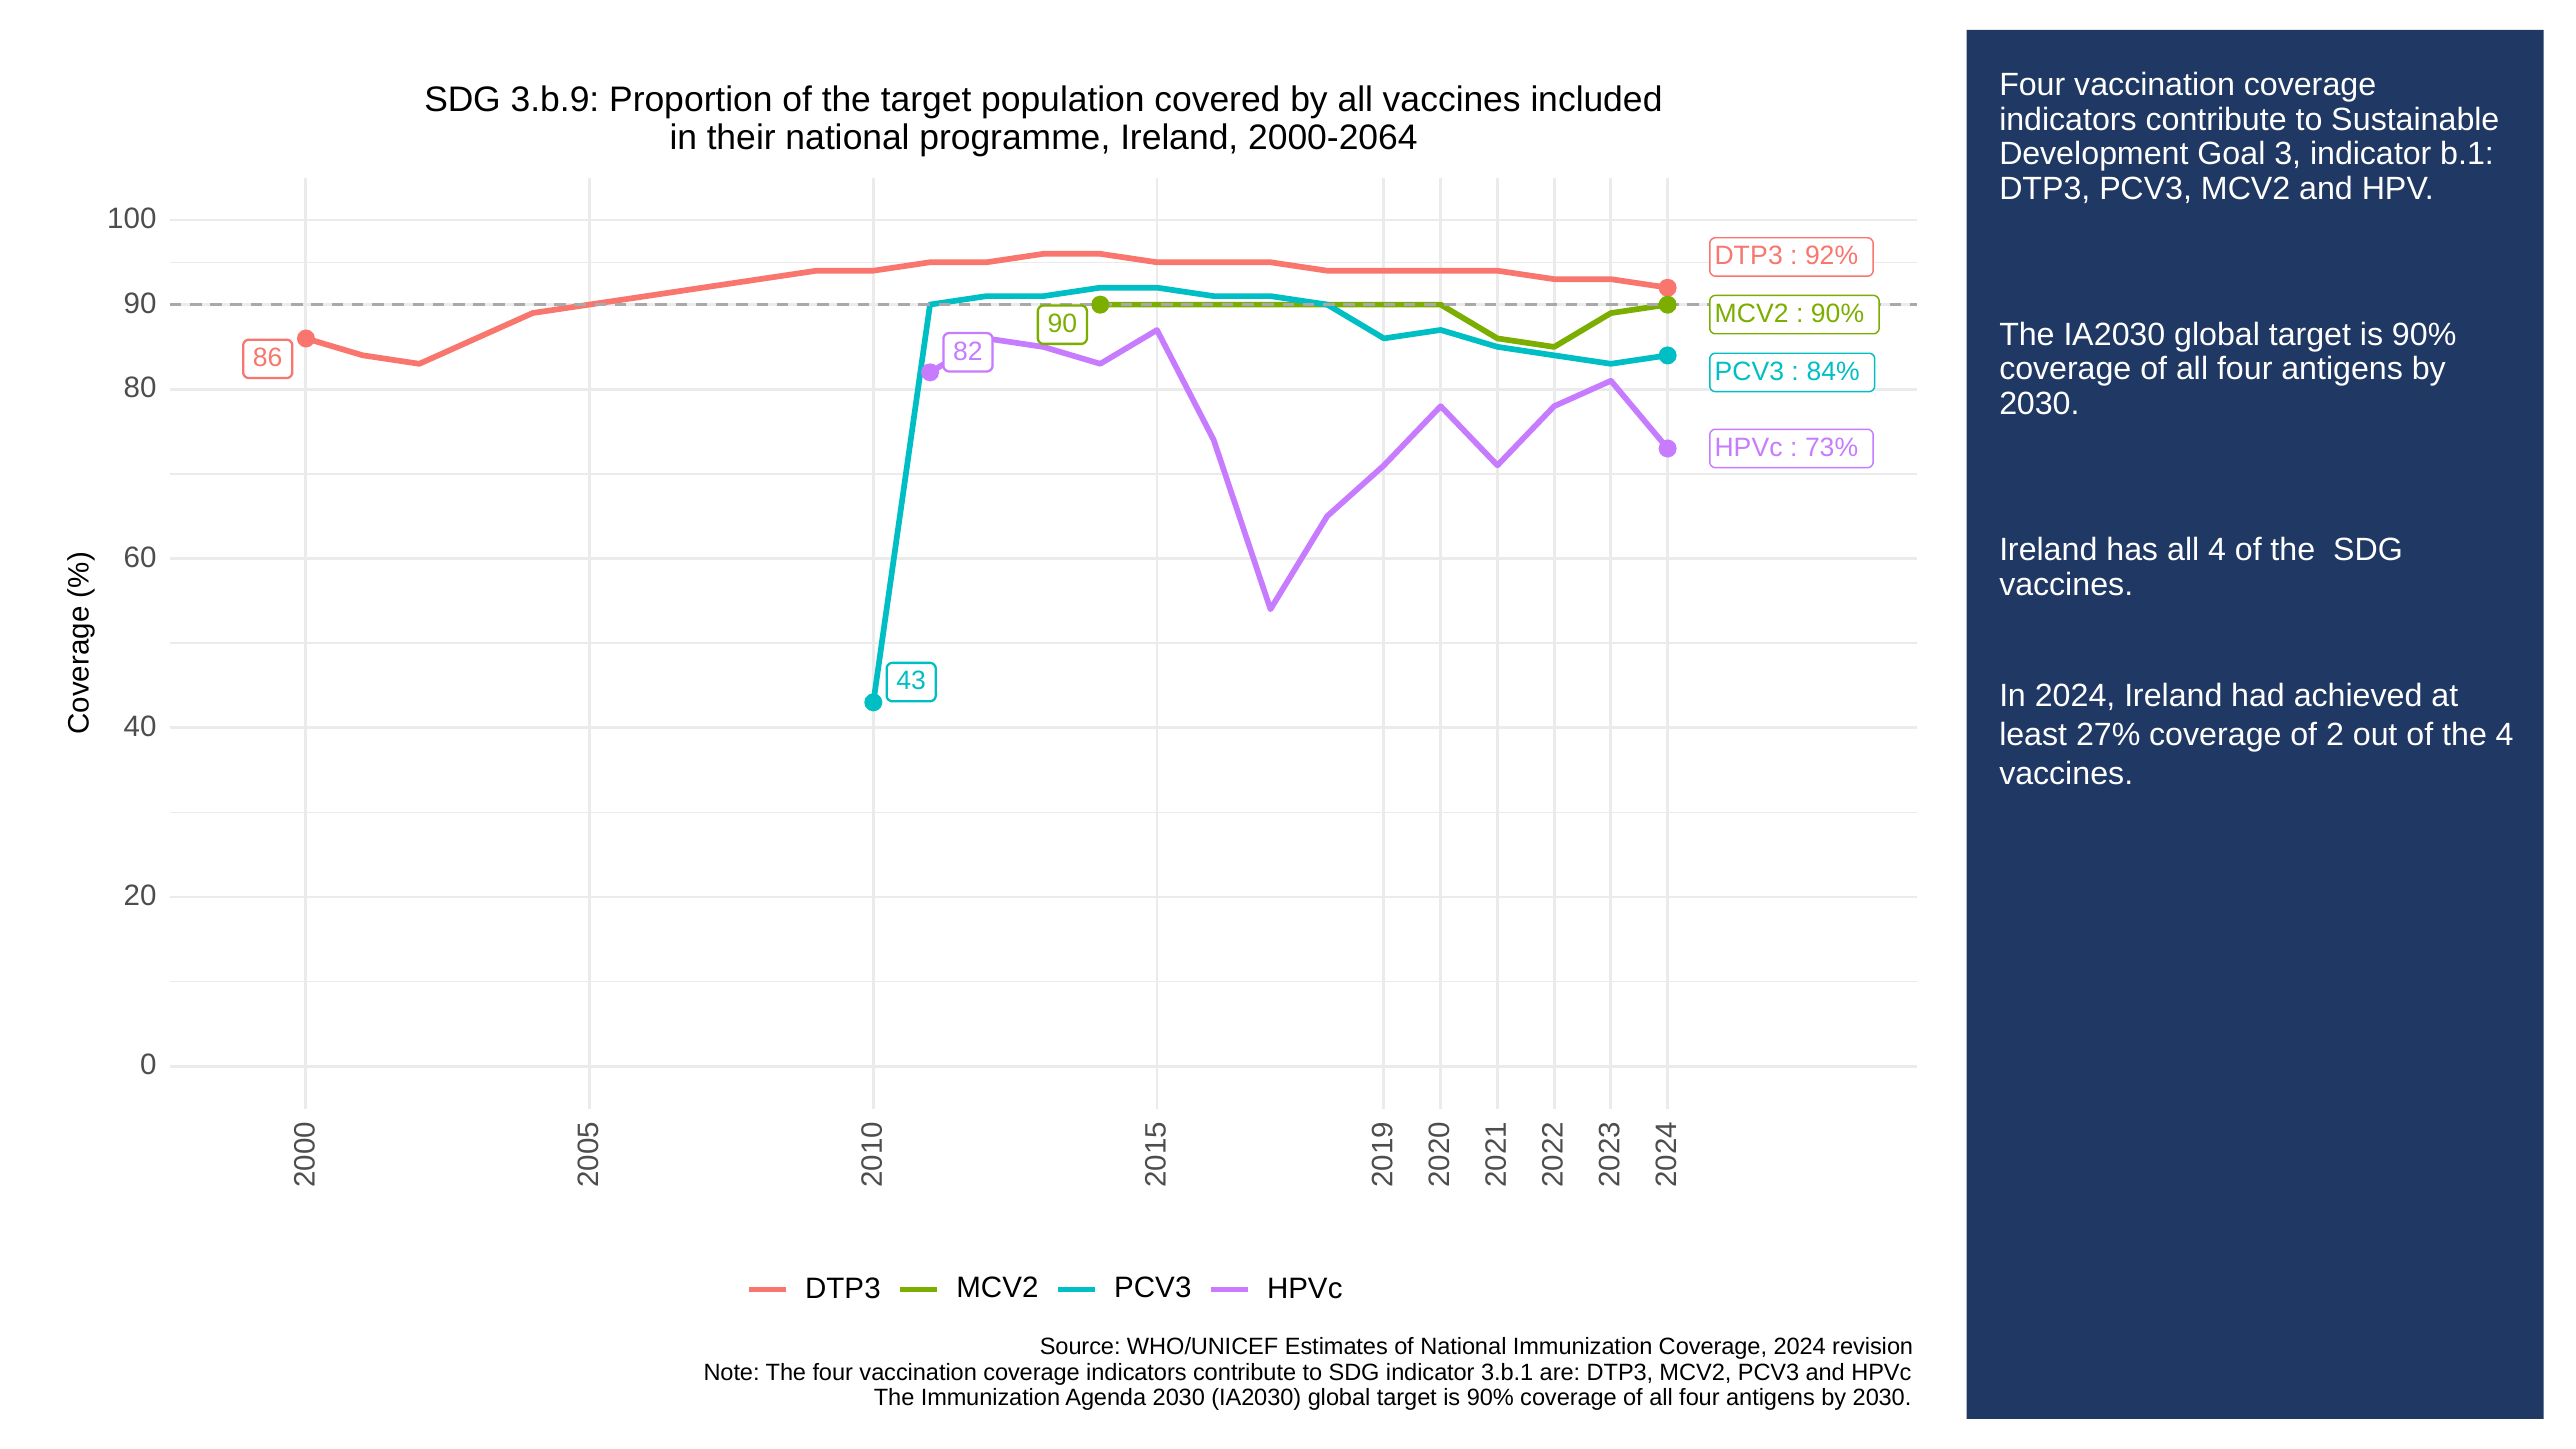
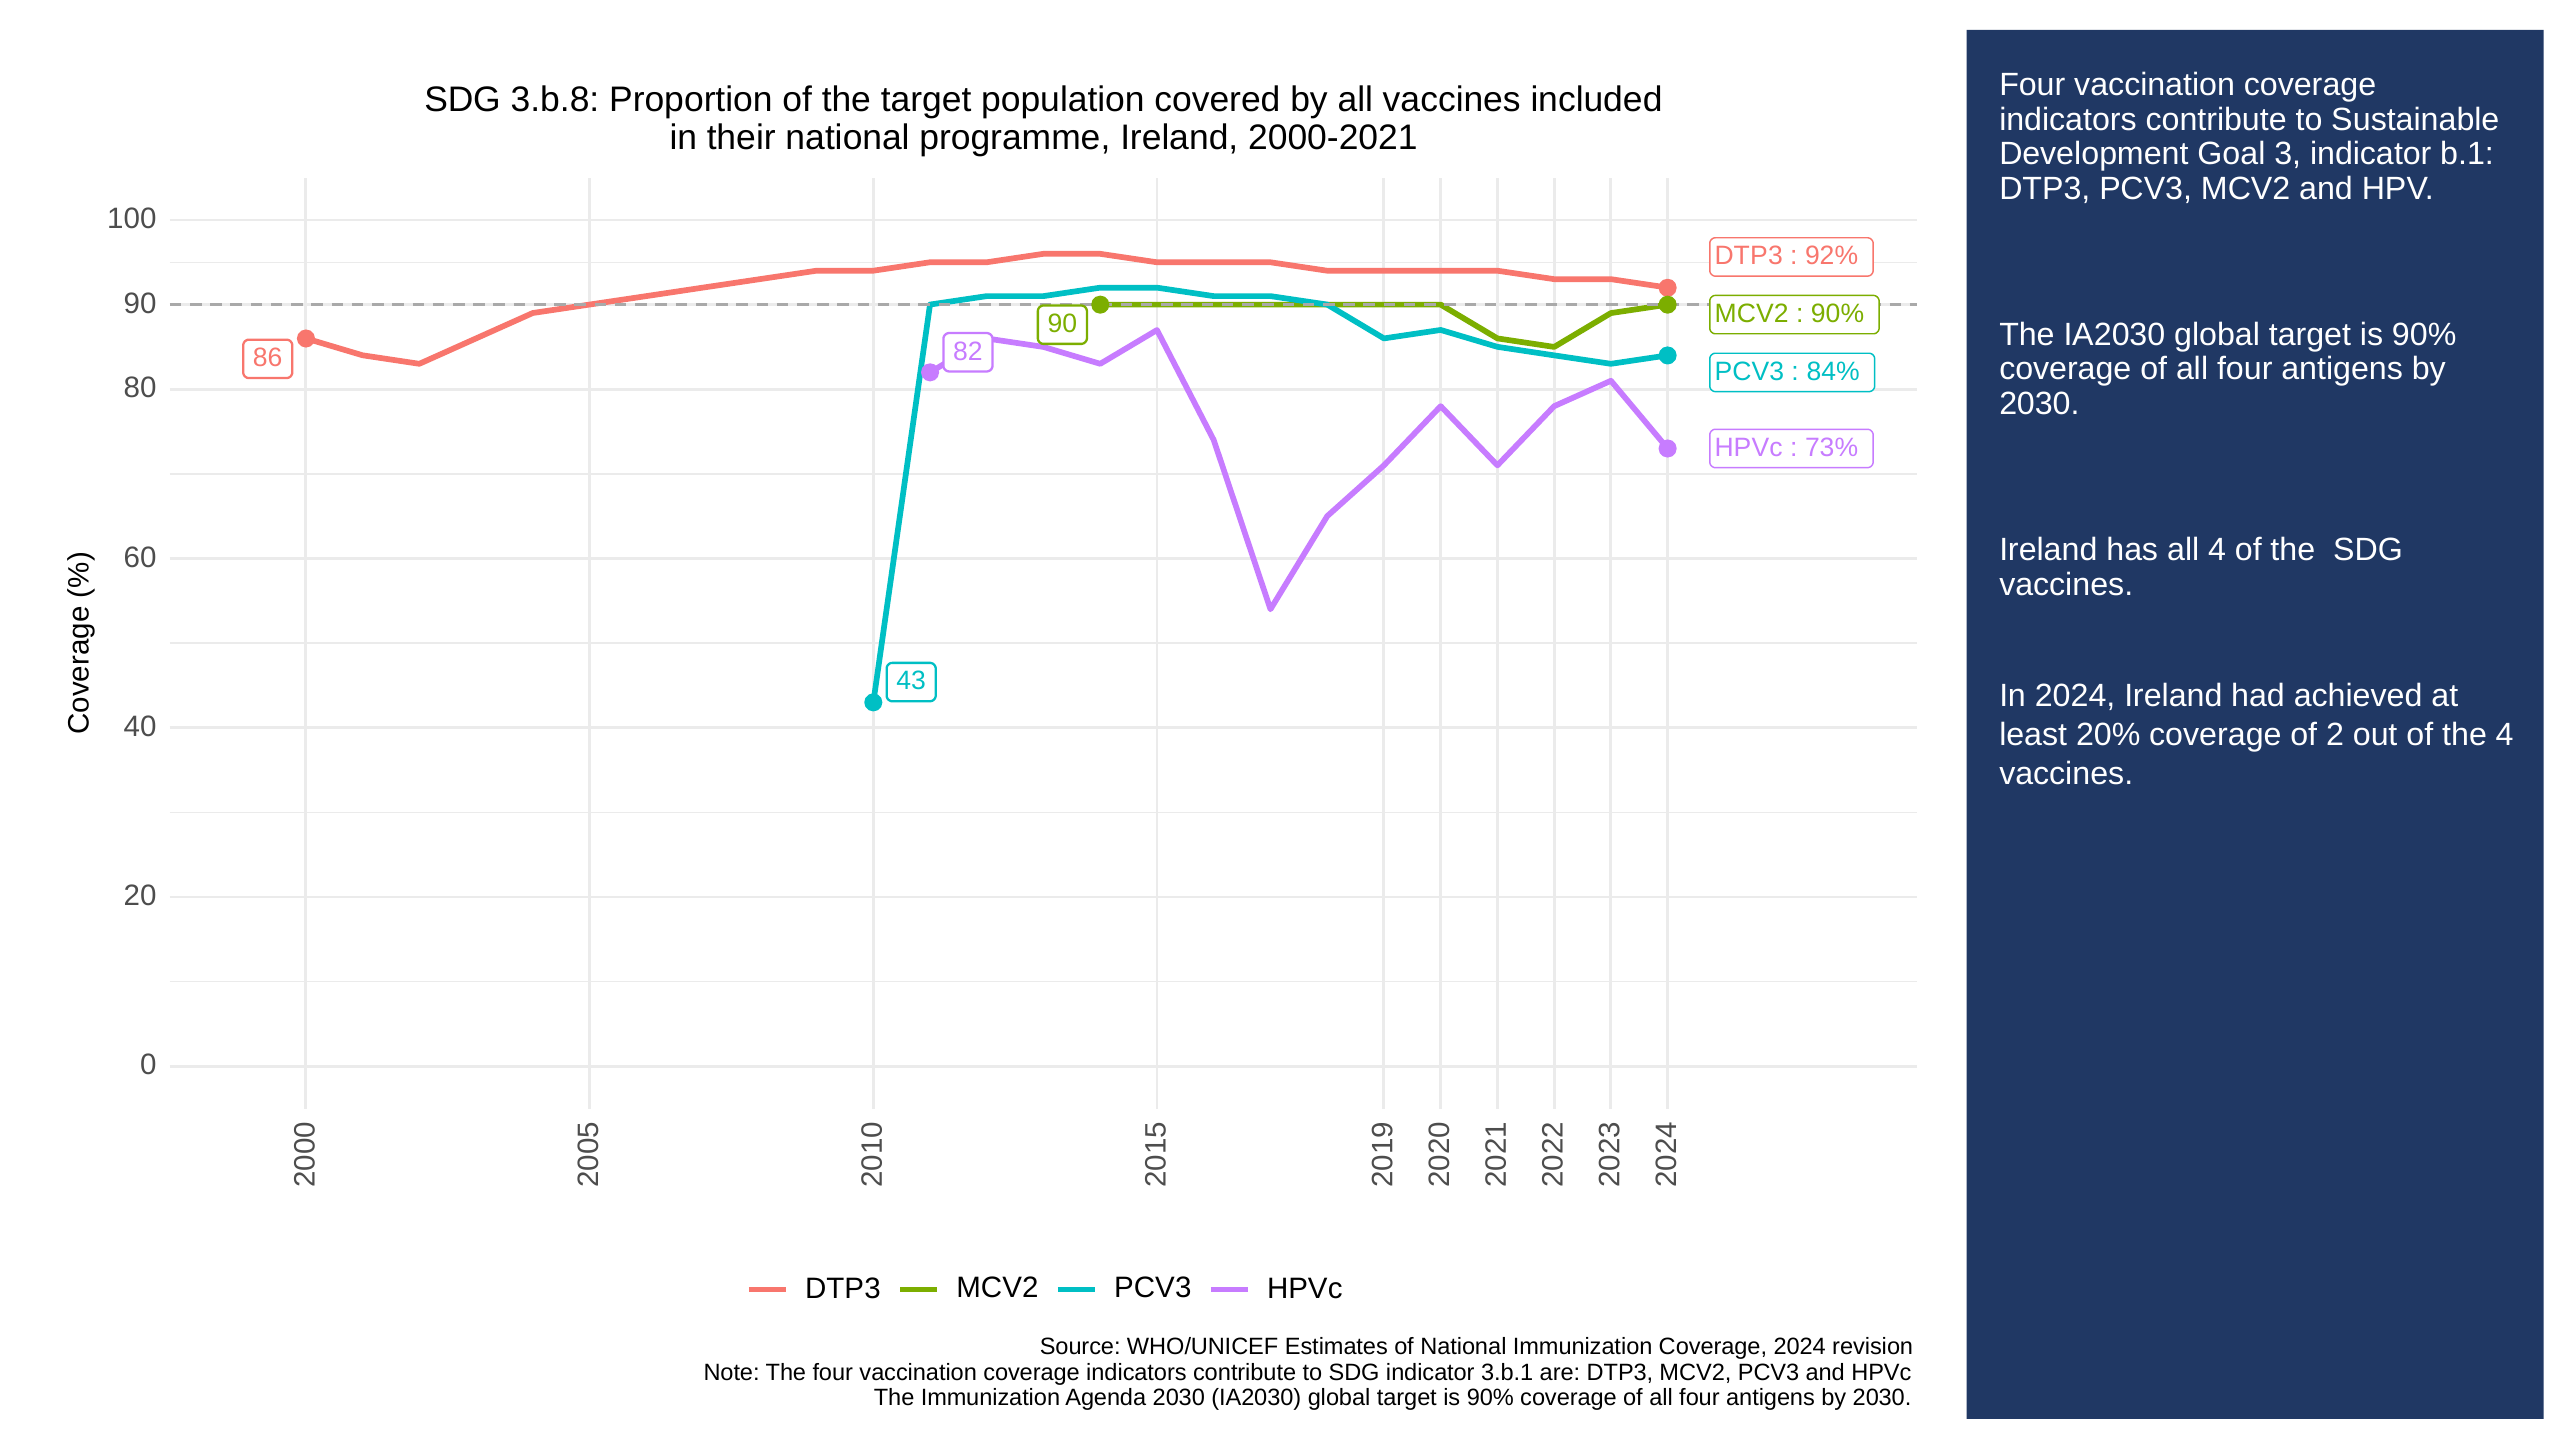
3.b.9: 3.b.9 -> 3.b.8 (555, 100)
2000-2064: 2000-2064 -> 2000-2021 (1333, 138)
27%: 27% -> 20% (2108, 735)
